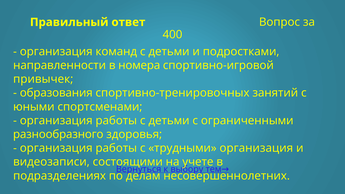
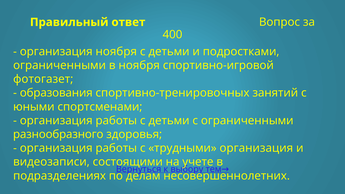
организация команд: команд -> ноября (116, 52)
направленности: направленности -> ограниченными (60, 65)
в номера: номера -> ноября (139, 65)
привычек: привычек -> фотогазет (43, 79)
